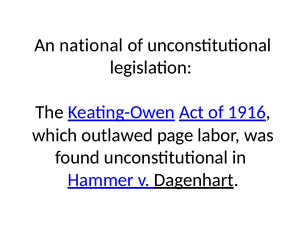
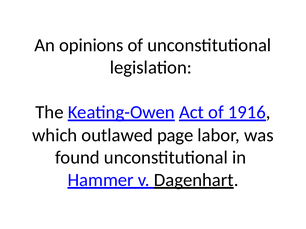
national: national -> opinions (91, 45)
